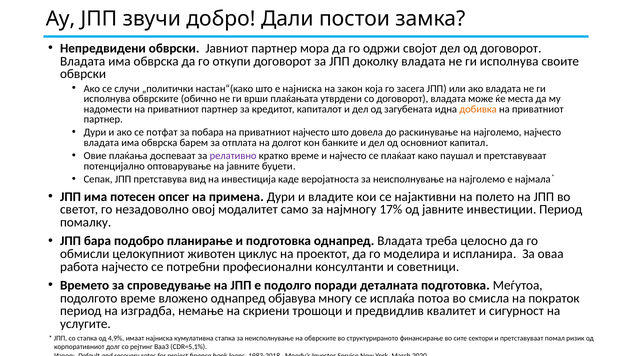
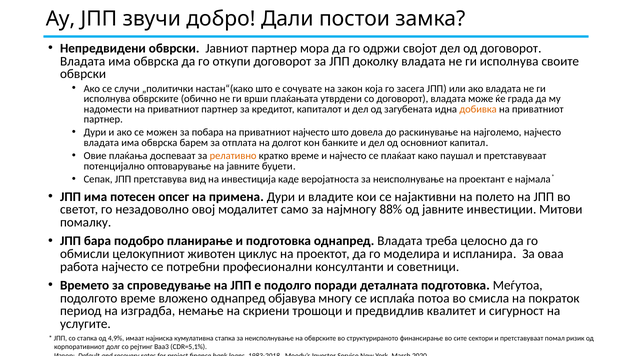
е најниска: најниска -> сочувате (302, 88)
места: места -> града (521, 99)
потфат: потфат -> можен (162, 132)
релативно colour: purple -> orange (233, 156)
неисполнување на најголемо: најголемо -> проектант (482, 179)
17%: 17% -> 88% (391, 209)
инвестиции Период: Период -> Митови (561, 209)
